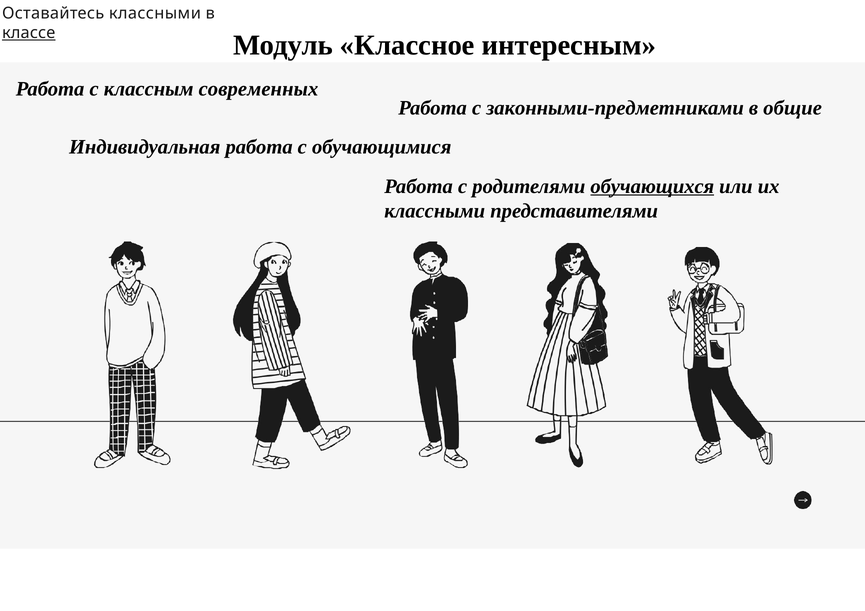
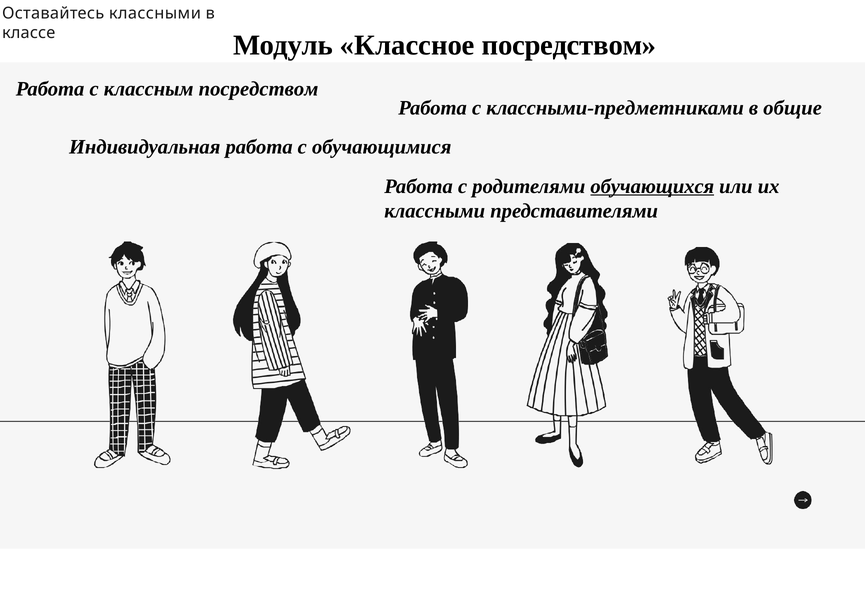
классе underline: present -> none (29, 33)
Классное интересным: интересным -> посредством (569, 45)
классным современных: современных -> посредством (259, 89)
законными-предметниками: законными-предметниками -> классными-предметниками (615, 108)
